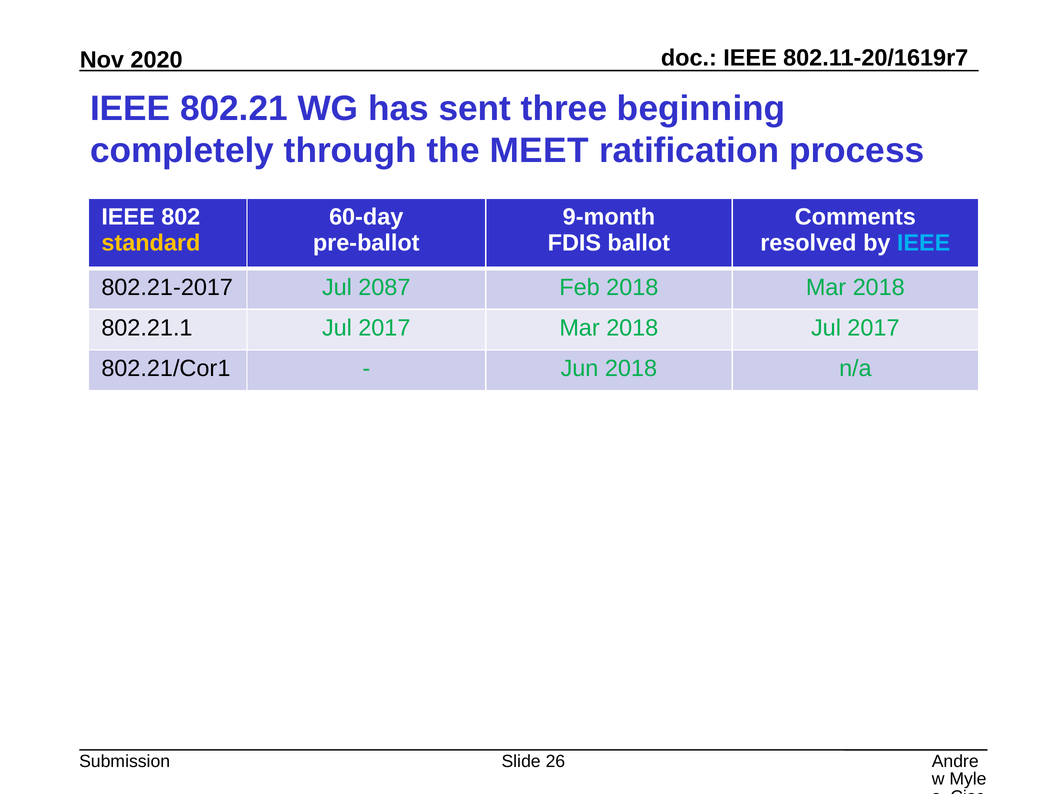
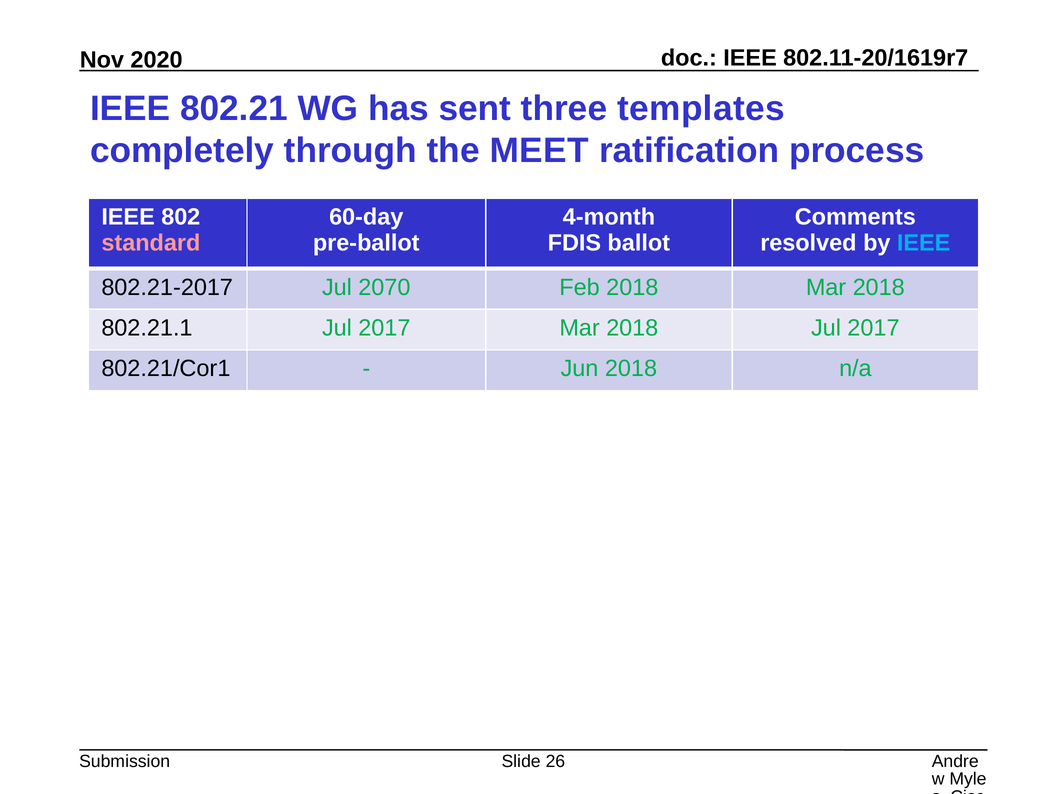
beginning: beginning -> templates (701, 108)
9-month: 9-month -> 4-month (609, 217)
standard colour: yellow -> pink (151, 243)
2087: 2087 -> 2070 (384, 287)
